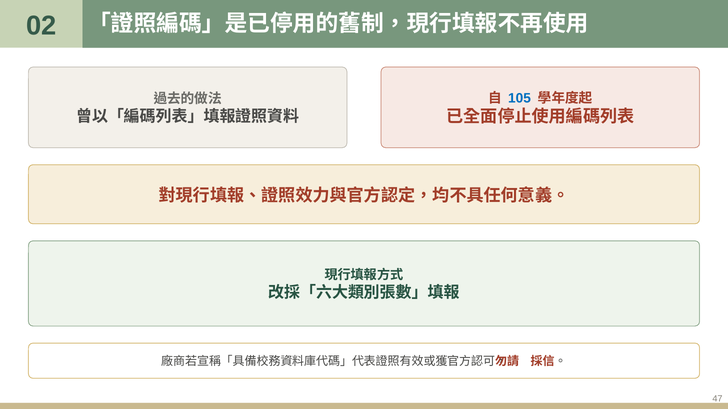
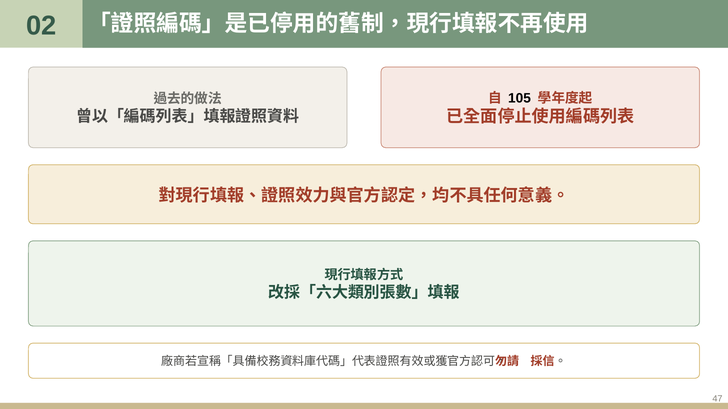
105 colour: blue -> black (519, 98)
